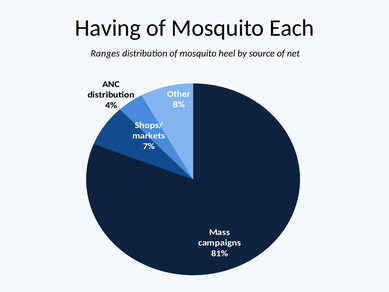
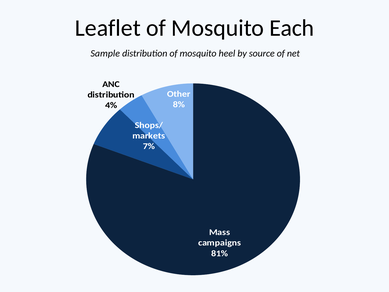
Having: Having -> Leaflet (108, 28)
Ranges: Ranges -> Sample (105, 53)
